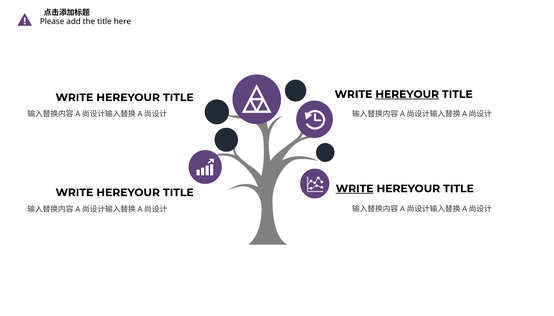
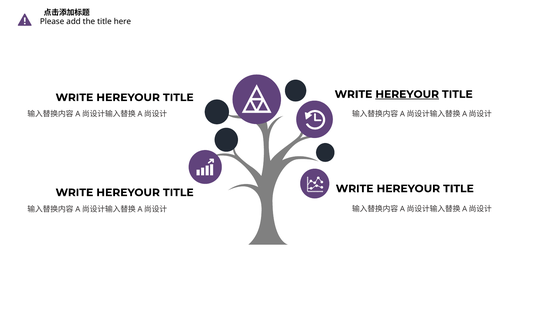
WRITE underline: present -> none (355, 189)
